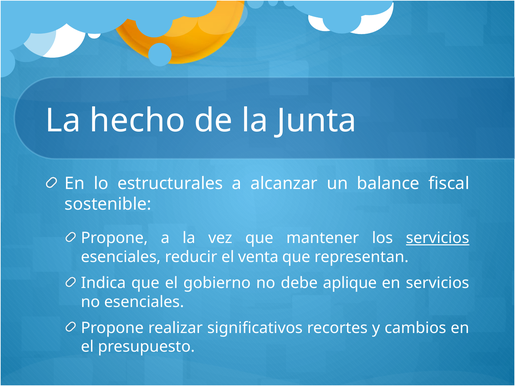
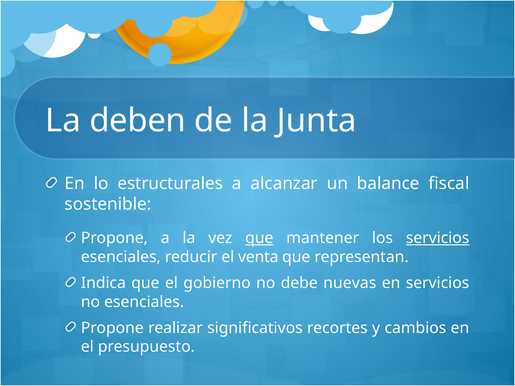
hecho: hecho -> deben (138, 121)
que underline: none -> present (259, 238)
aplique: aplique -> nuevas (350, 283)
